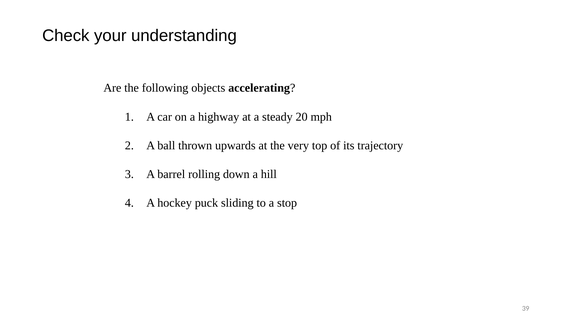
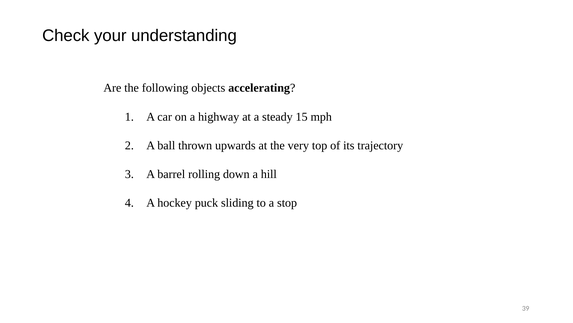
20: 20 -> 15 (302, 116)
